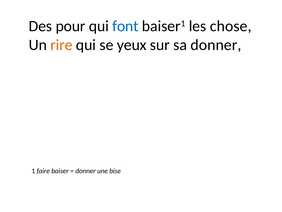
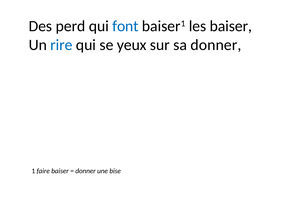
pour: pour -> perd (70, 26)
les chose: chose -> baiser (231, 26)
rire colour: orange -> blue (61, 45)
